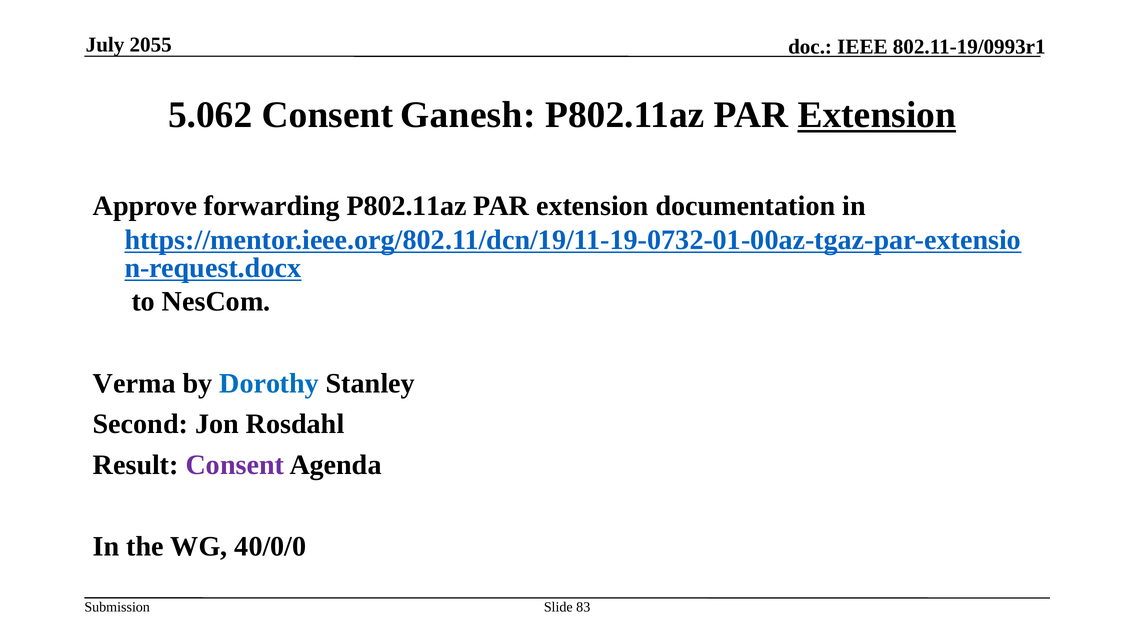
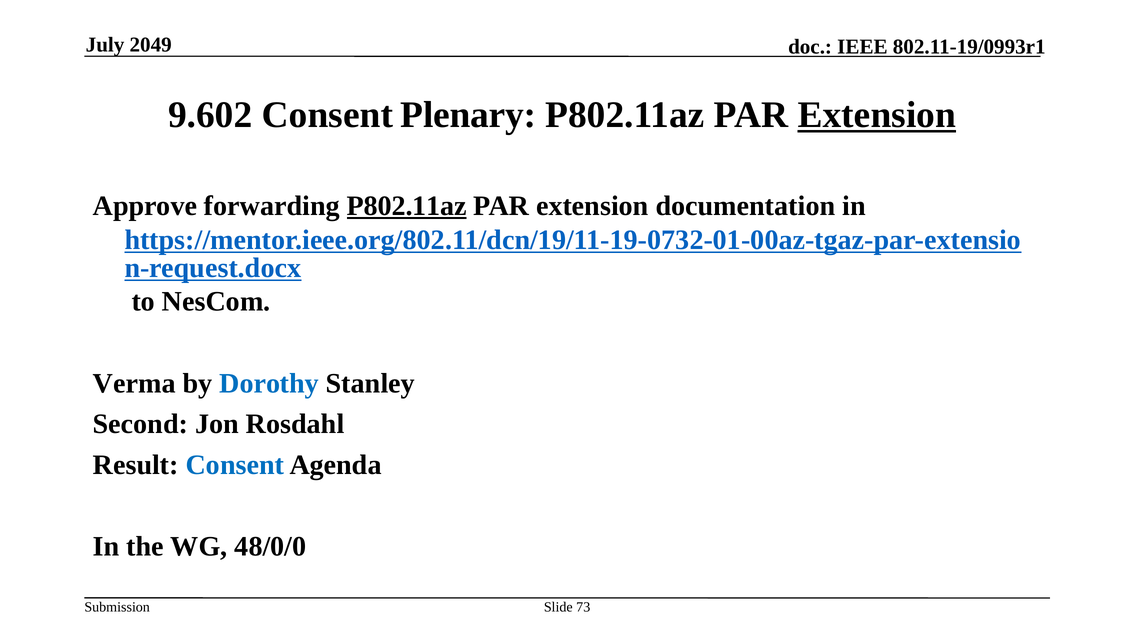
2055: 2055 -> 2049 (151, 45)
5.062: 5.062 -> 9.602 (210, 115)
Ganesh: Ganesh -> Plenary (468, 115)
P802.11az underline: none -> present (407, 206)
Consent colour: purple -> blue (235, 465)
40/0/0: 40/0/0 -> 48/0/0 (270, 546)
83: 83 -> 73 (583, 607)
